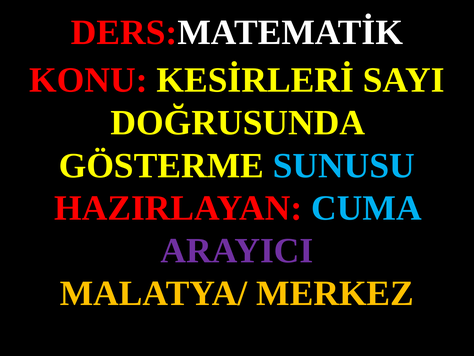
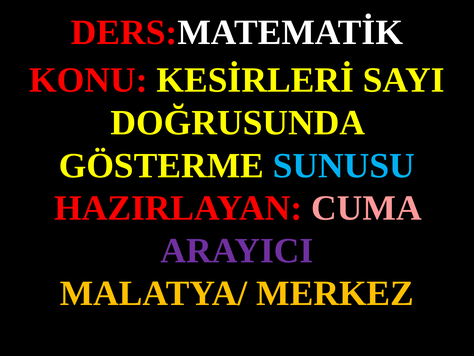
CUMA colour: light blue -> pink (367, 208)
